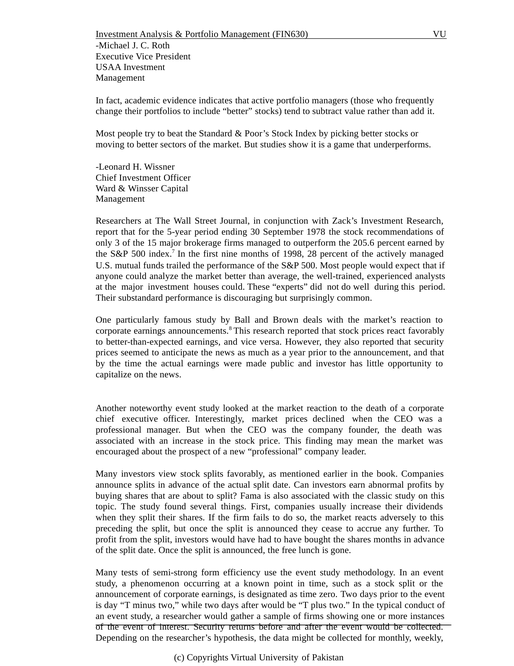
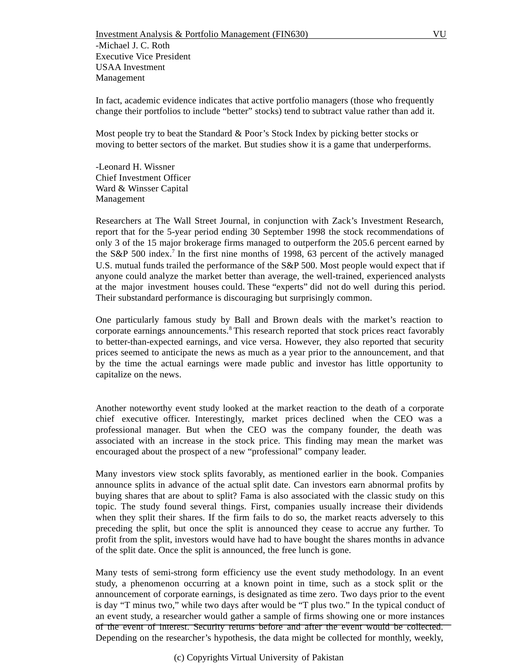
September 1978: 1978 -> 1998 (316, 231)
28: 28 -> 63 (312, 253)
